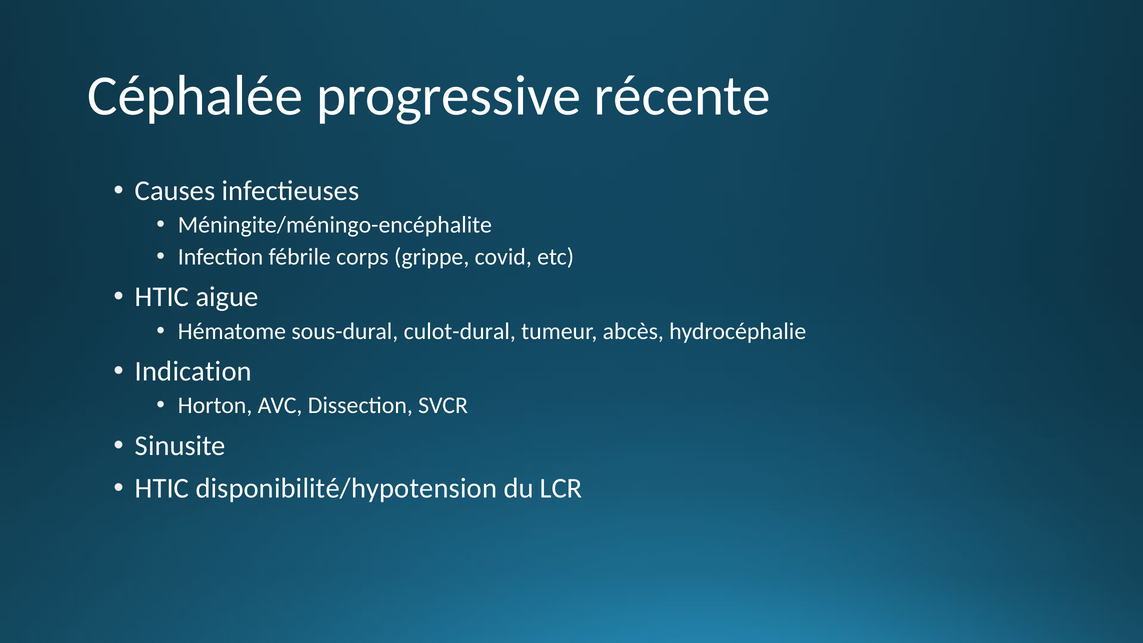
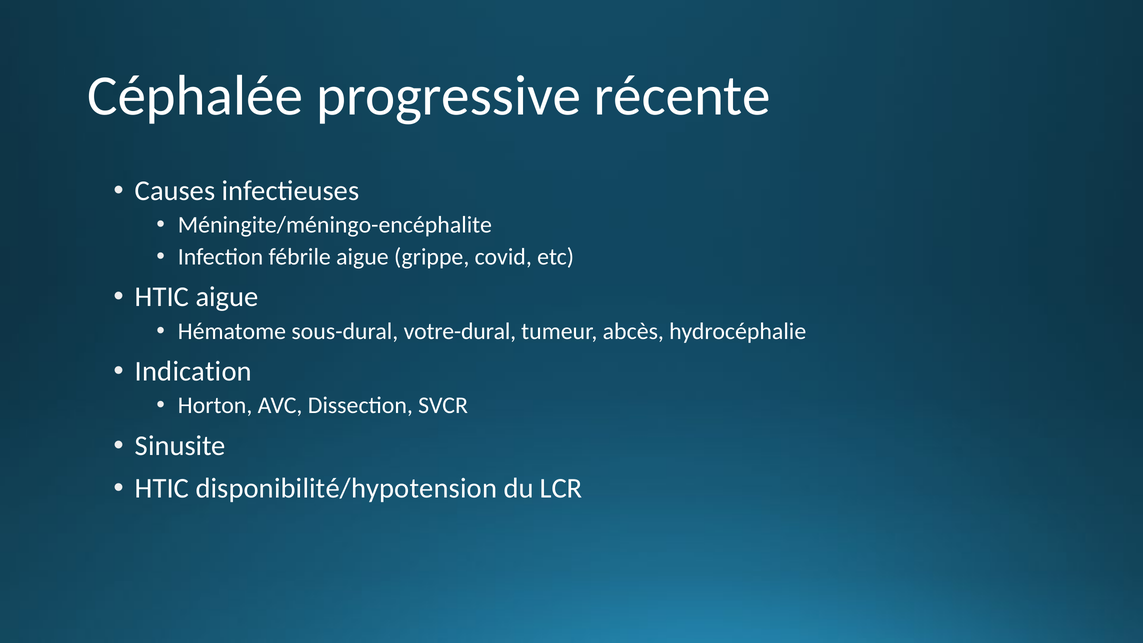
fébrile corps: corps -> aigue (362, 257)
culot-dural: culot-dural -> votre-dural (460, 331)
